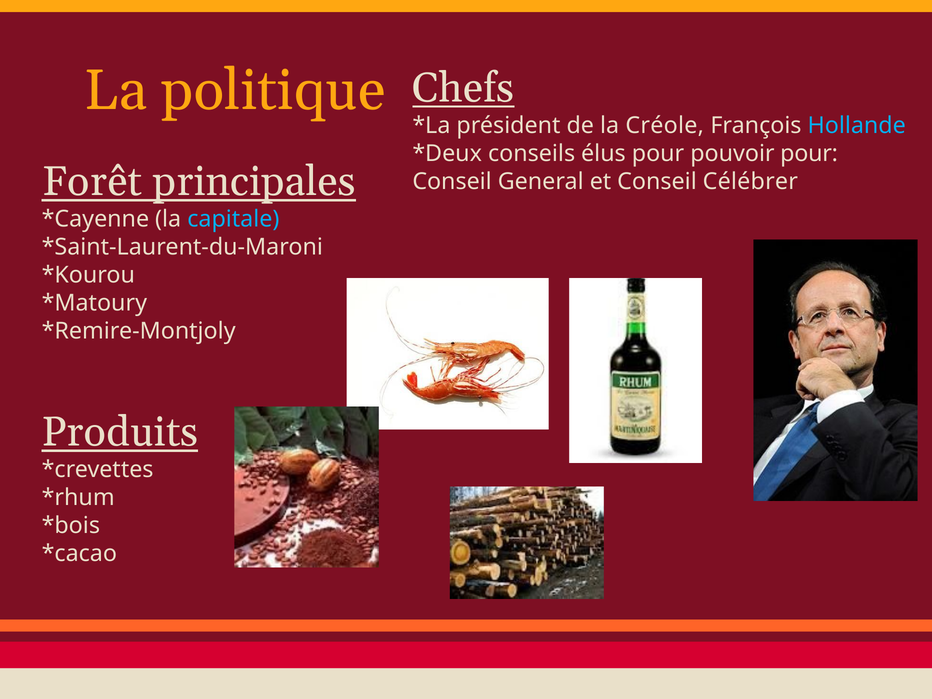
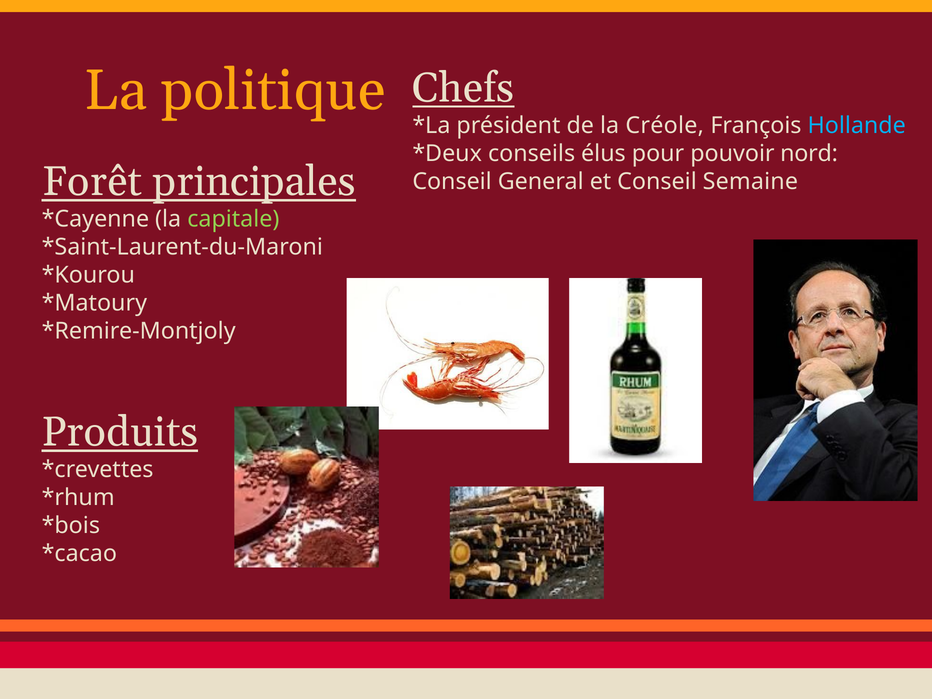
pouvoir pour: pour -> nord (809, 153)
Célébrer: Célébrer -> Semaine (750, 181)
capitale colour: light blue -> light green (233, 219)
